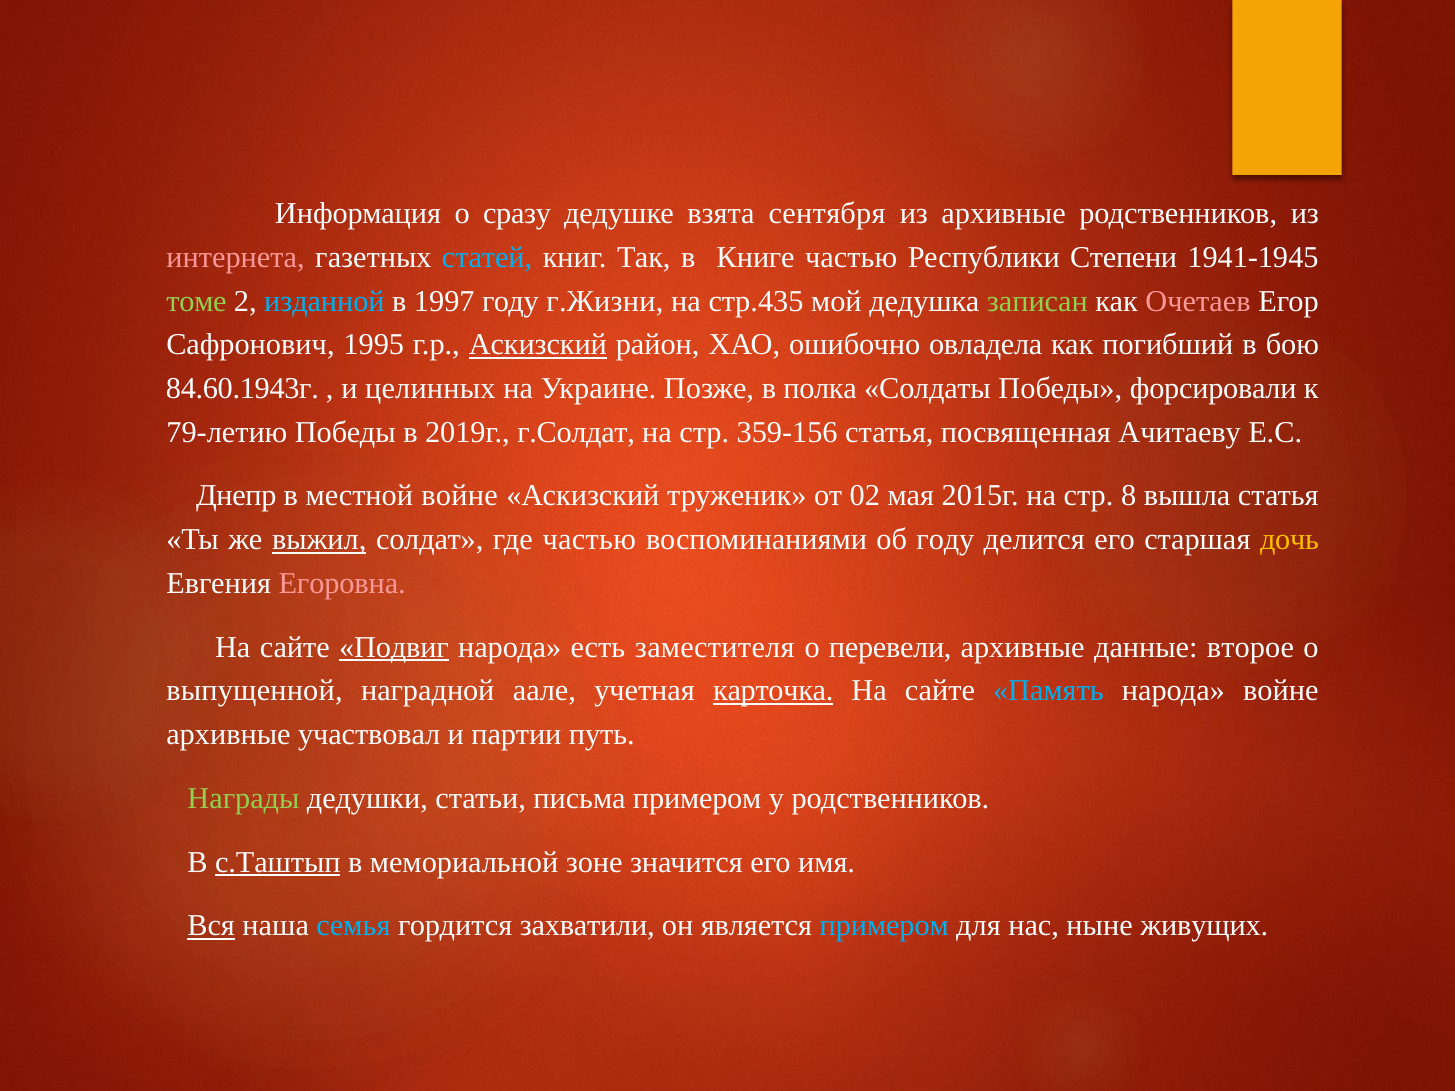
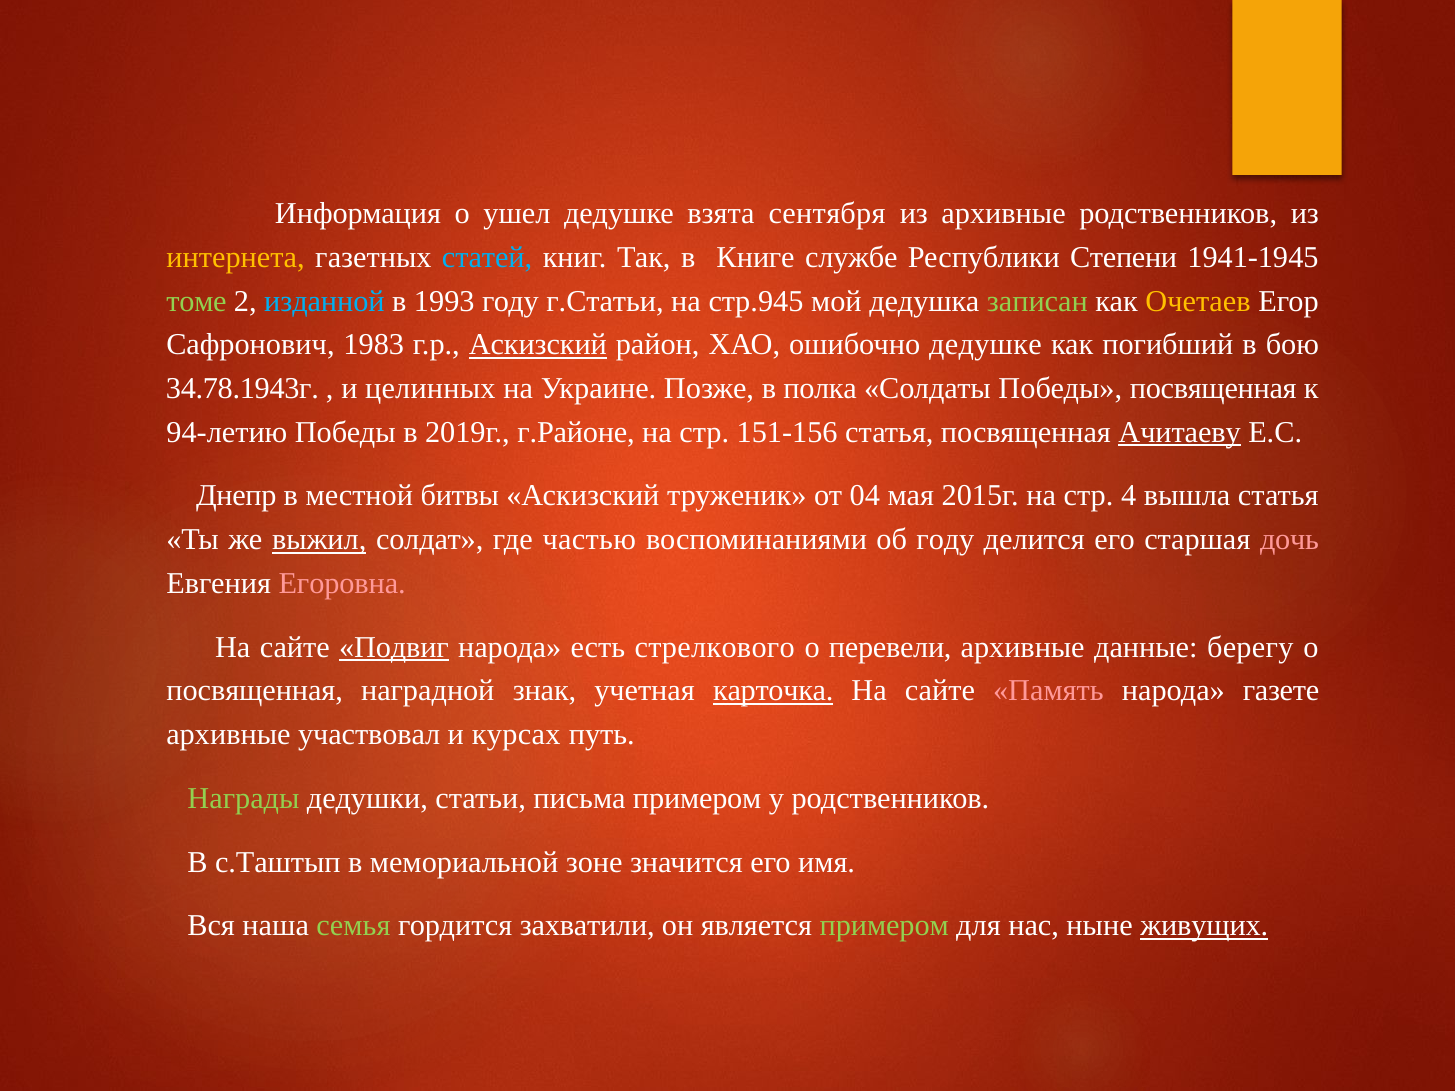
сразу: сразу -> ушел (517, 214)
интернета colour: pink -> yellow (236, 258)
Книге частью: частью -> службе (851, 258)
1997: 1997 -> 1993 (444, 301)
г.Жизни: г.Жизни -> г.Статьи (605, 301)
стр.435: стр.435 -> стр.945 (756, 301)
Очетаев colour: pink -> yellow (1198, 301)
1995: 1995 -> 1983 (374, 345)
ошибочно овладела: овладела -> дедушке (985, 345)
84.60.1943г: 84.60.1943г -> 34.78.1943г (242, 389)
Победы форсировали: форсировали -> посвященная (1213, 389)
79-летию: 79-летию -> 94-летию (227, 432)
г.Солдат: г.Солдат -> г.Районе (576, 432)
359-156: 359-156 -> 151-156 (787, 432)
Ачитаеву underline: none -> present (1180, 432)
местной войне: войне -> битвы (460, 496)
02: 02 -> 04 (865, 496)
8: 8 -> 4 (1129, 496)
дочь colour: yellow -> pink (1289, 540)
заместителя: заместителя -> стрелкового (715, 647)
второе: второе -> берегу (1250, 647)
выпущенной: выпущенной -> посвященная (255, 691)
аале: аале -> знак (544, 691)
Память colour: light blue -> pink (1048, 691)
народа войне: войне -> газете (1281, 691)
партии: партии -> курсах (516, 735)
с.Таштып underline: present -> none (278, 862)
Вся underline: present -> none (211, 926)
семья colour: light blue -> light green (353, 926)
примером colour: light blue -> light green (884, 926)
живущих underline: none -> present (1204, 926)
